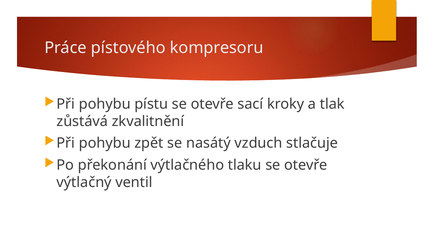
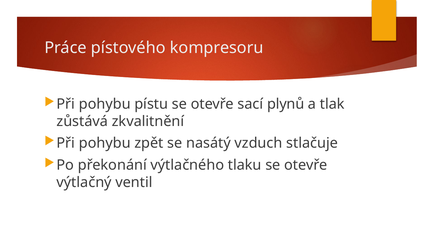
kroky: kroky -> plynů (286, 104)
